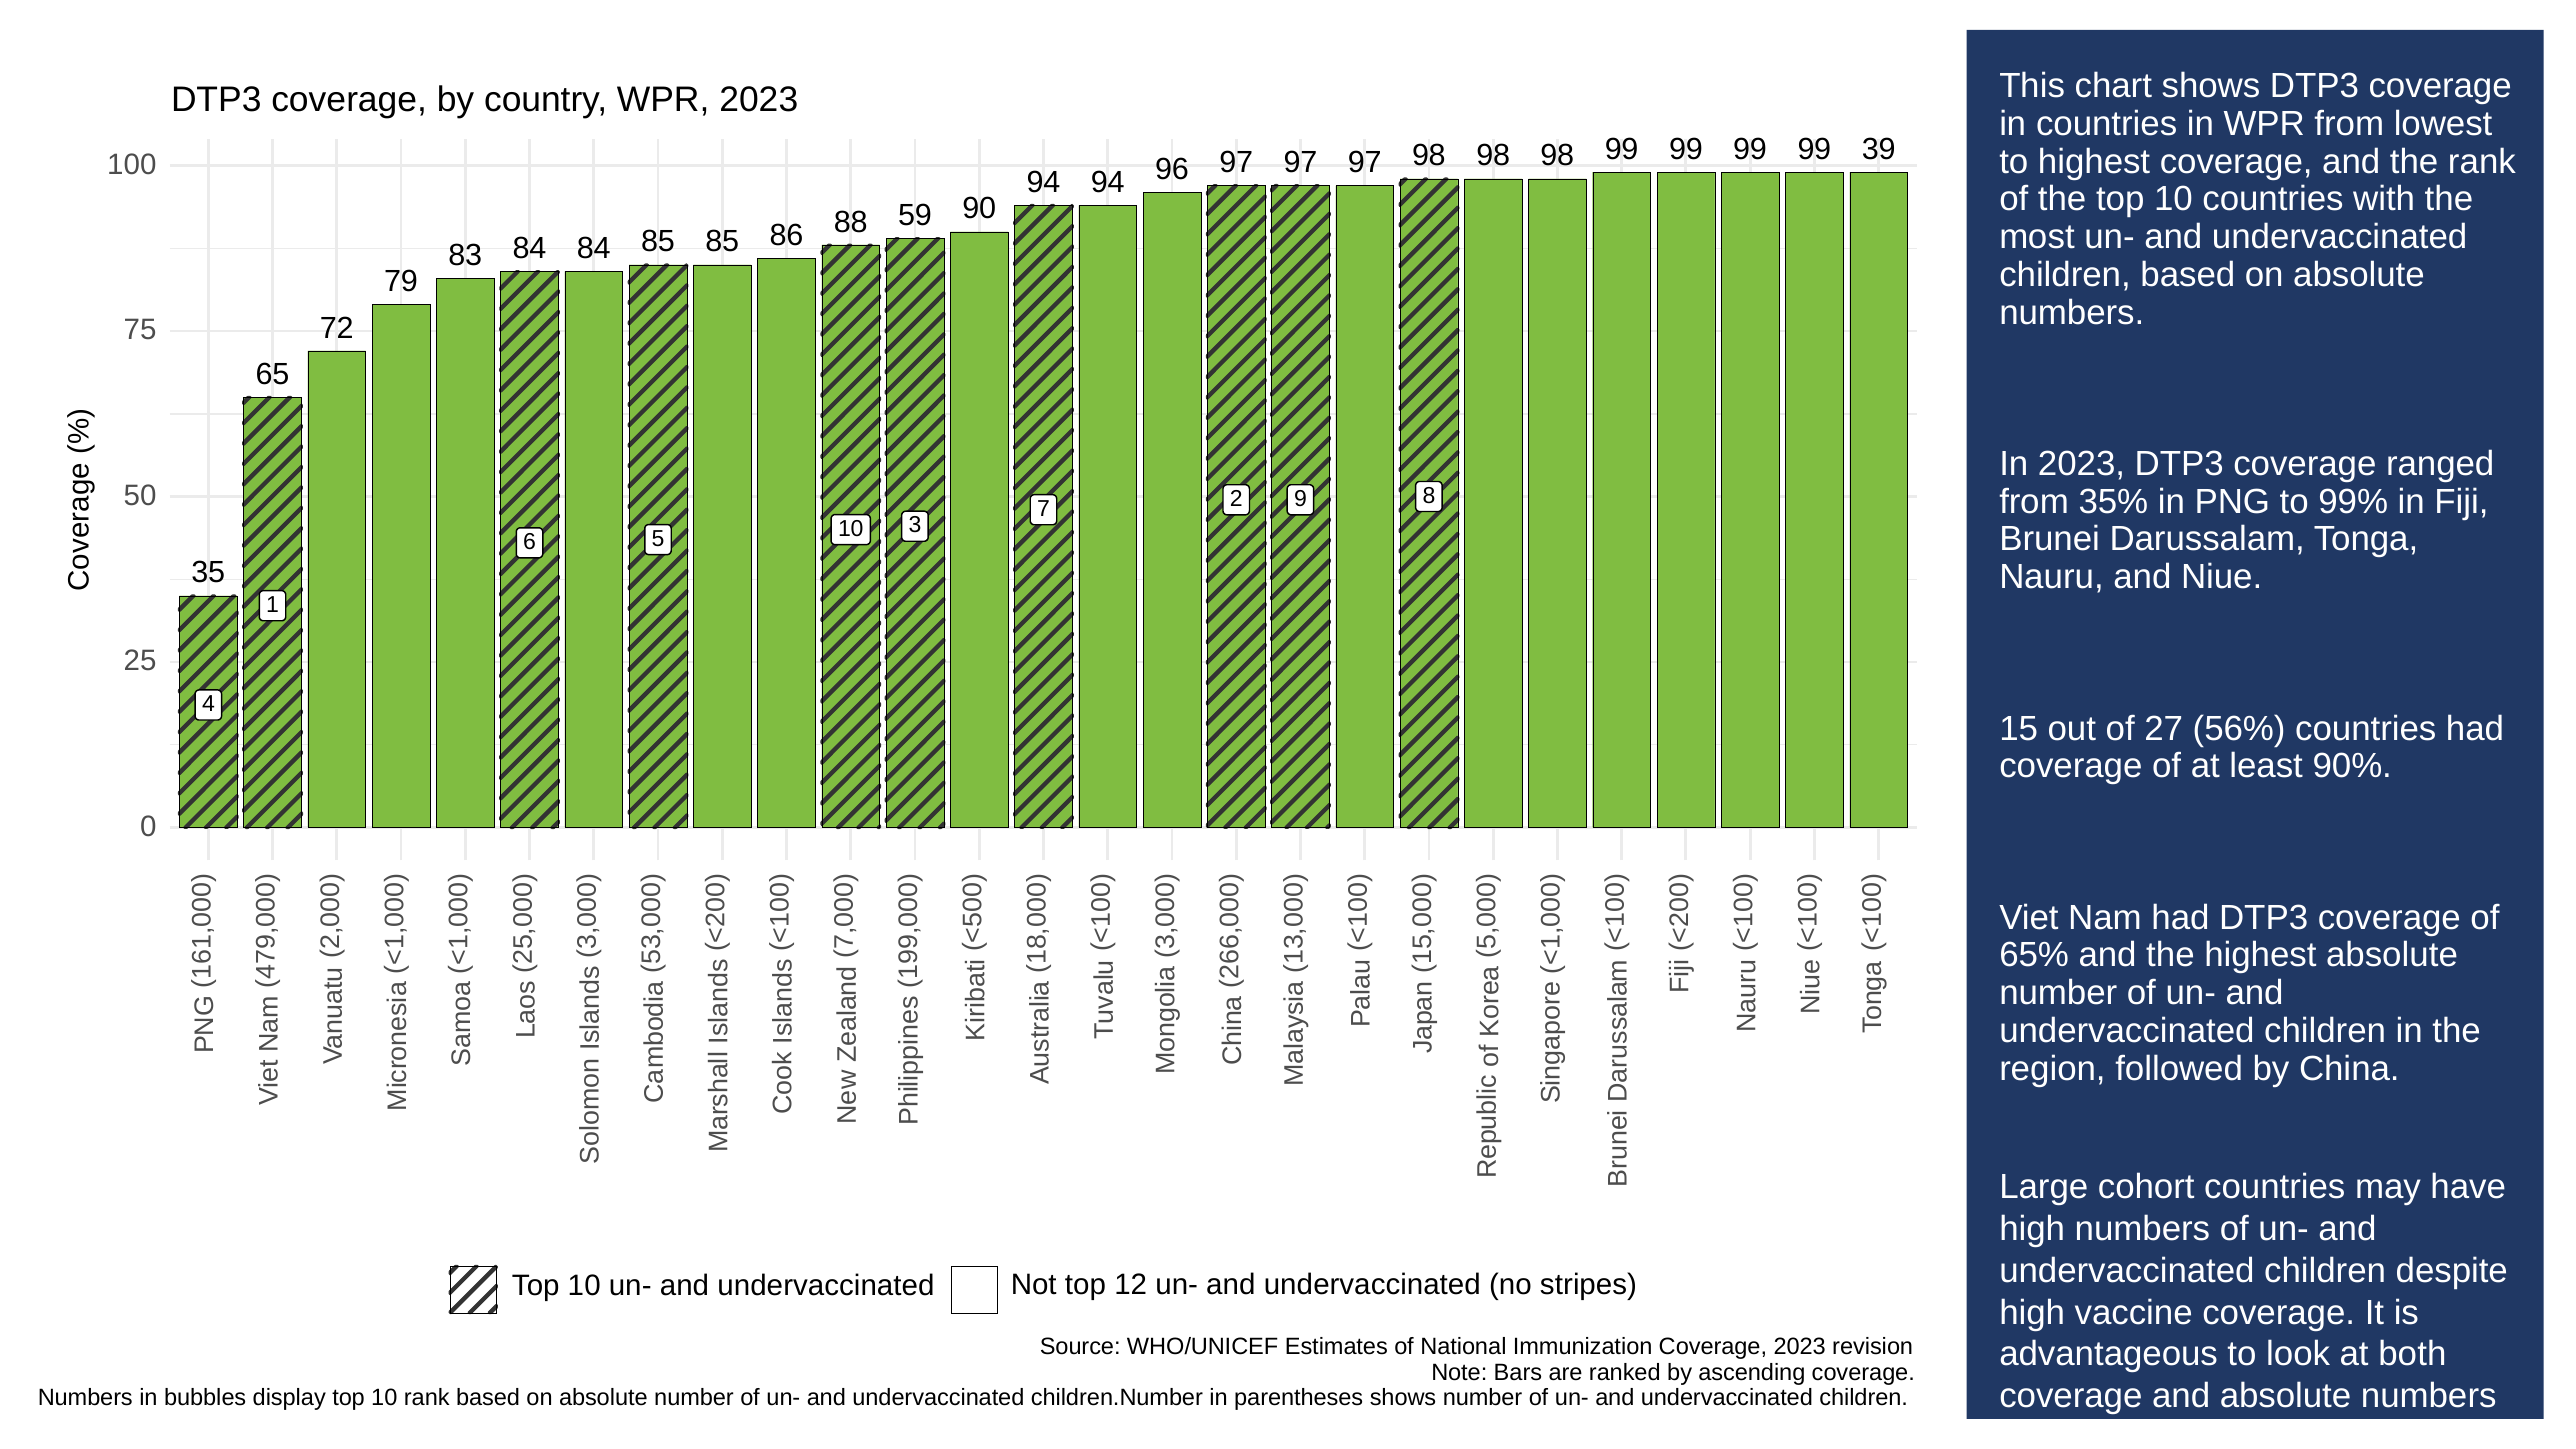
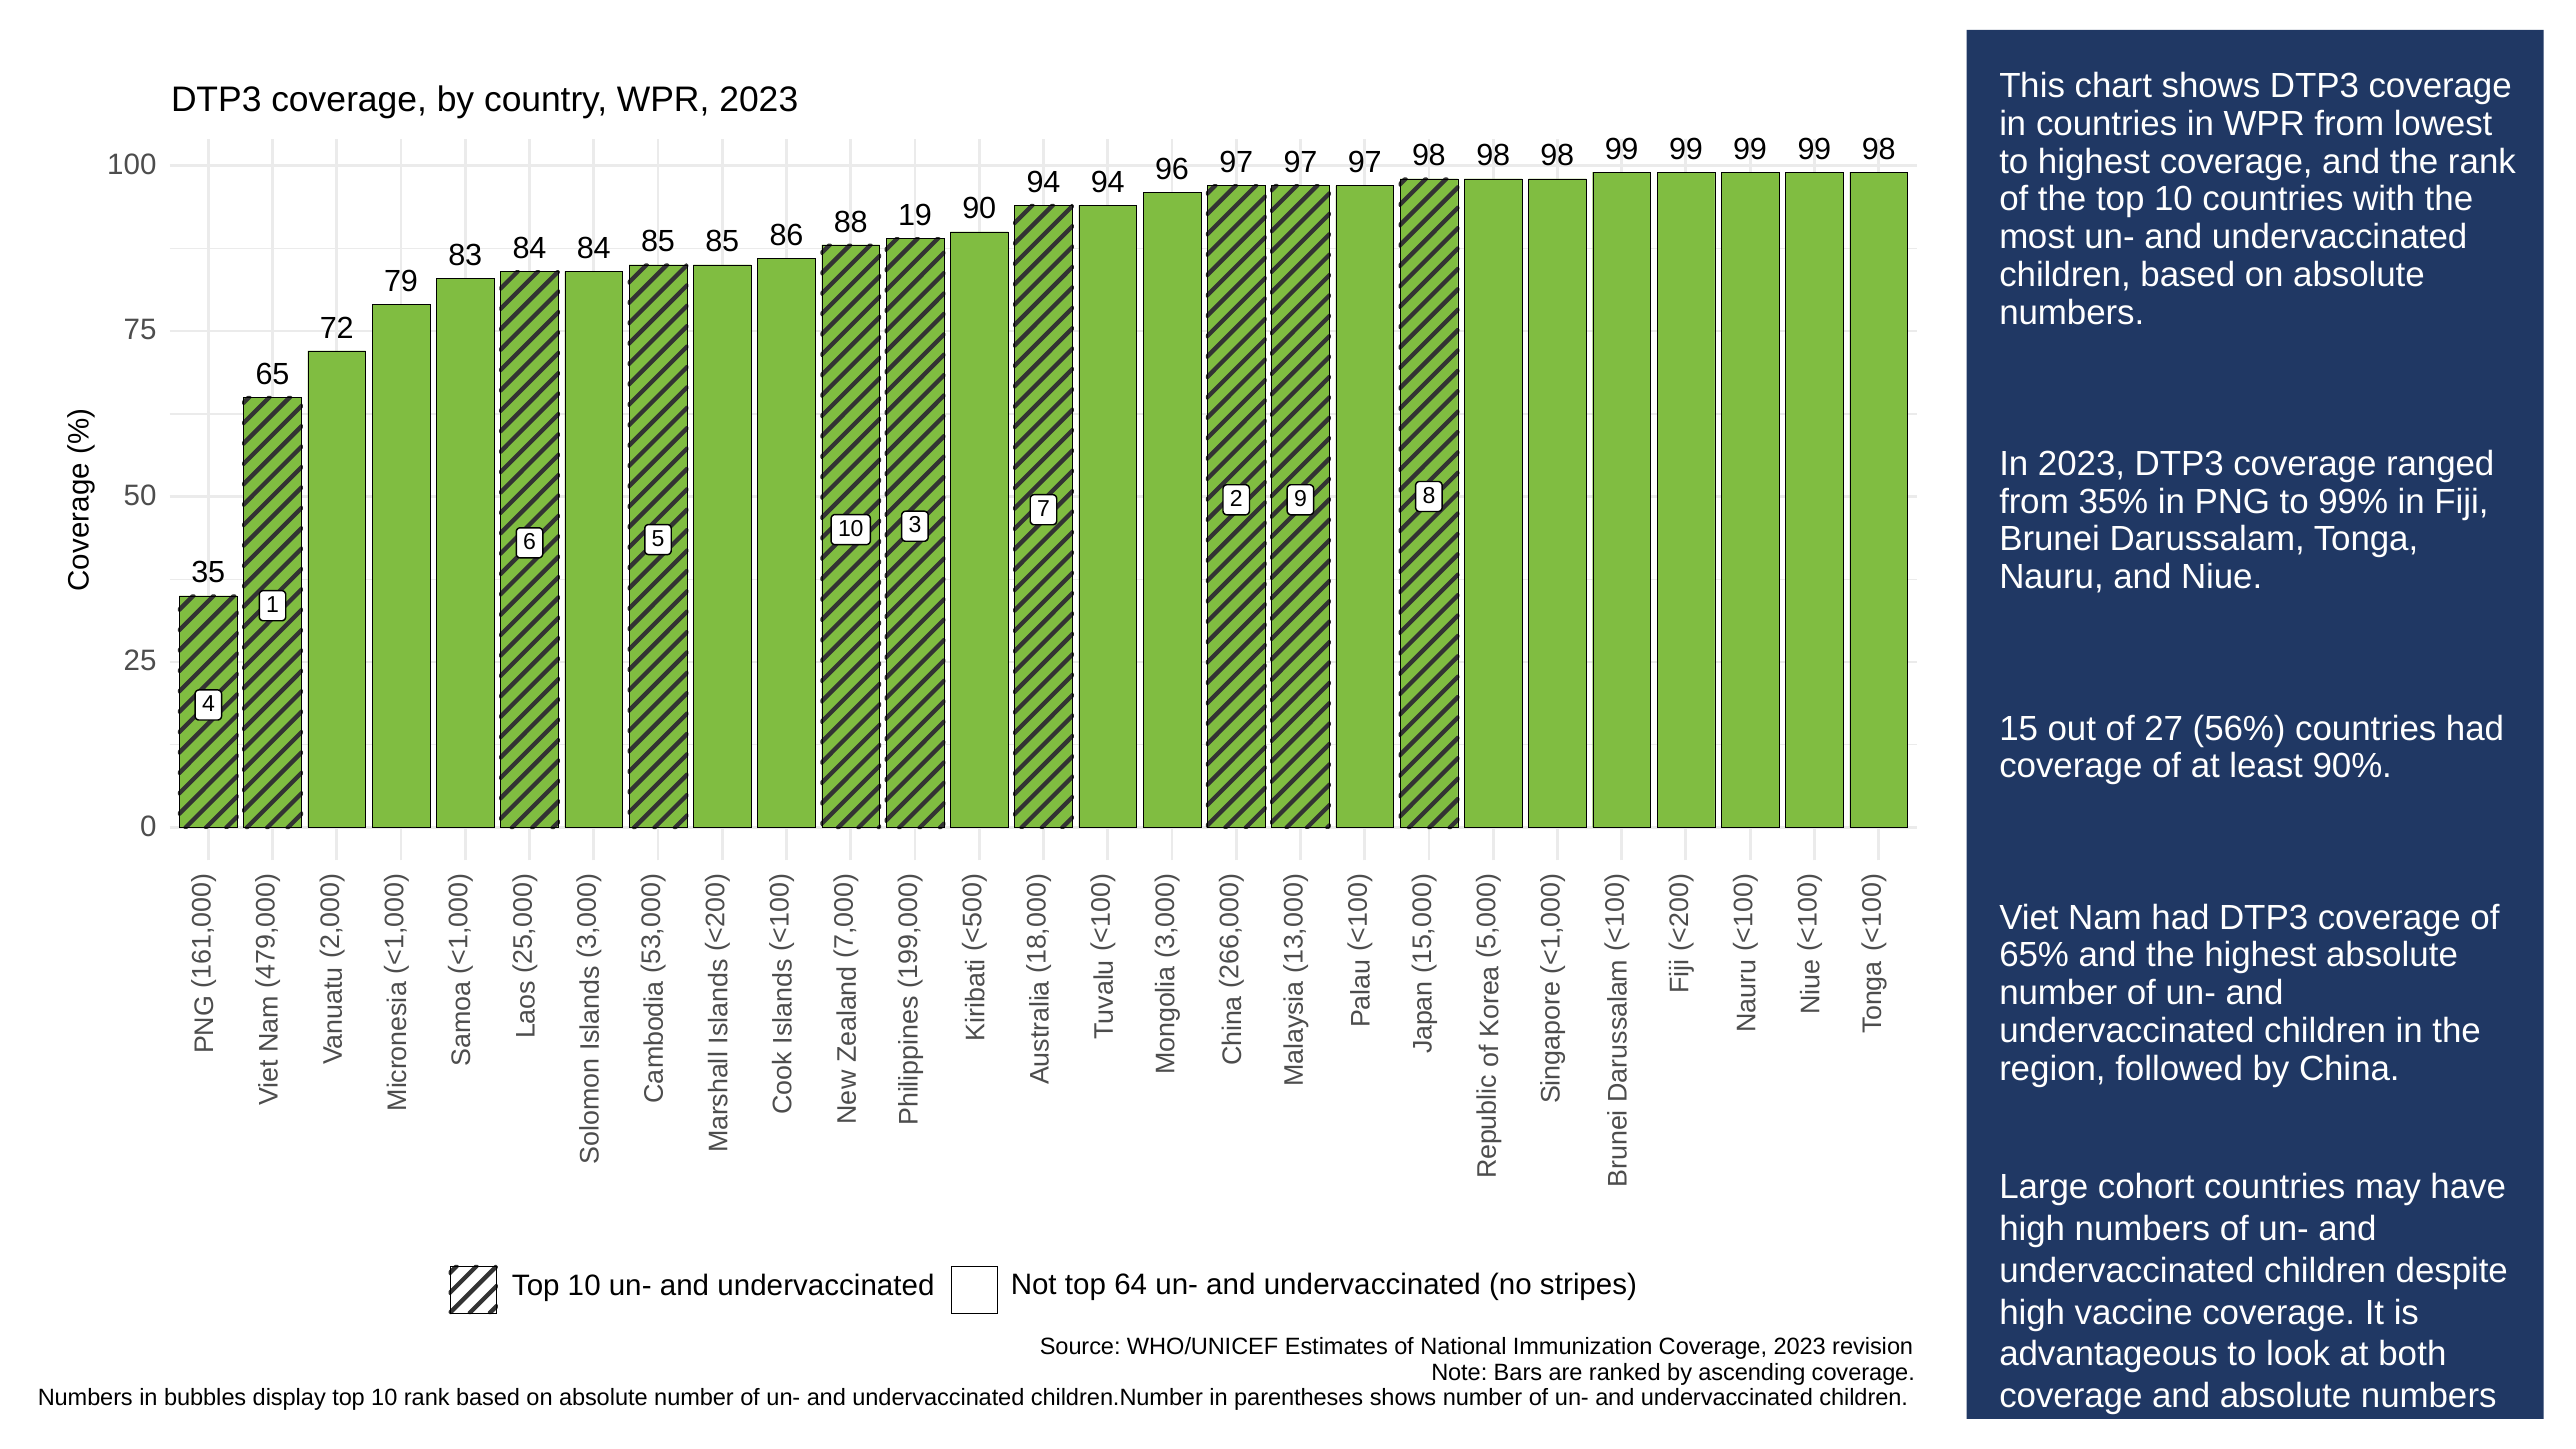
99 39: 39 -> 98 (1879, 149)
59: 59 -> 19 (915, 215)
12: 12 -> 64 (1131, 1285)
